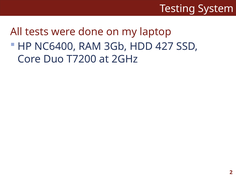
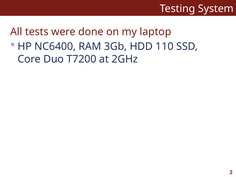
427: 427 -> 110 (165, 46)
